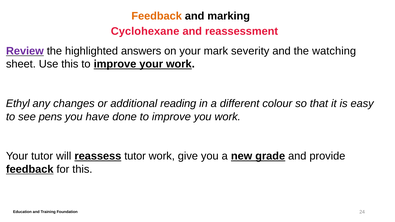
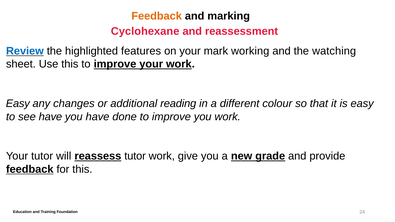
Review colour: purple -> blue (25, 51)
answers: answers -> features (141, 51)
severity: severity -> working (250, 51)
Ethyl: Ethyl -> Easy (18, 104)
see pens: pens -> have (50, 117)
